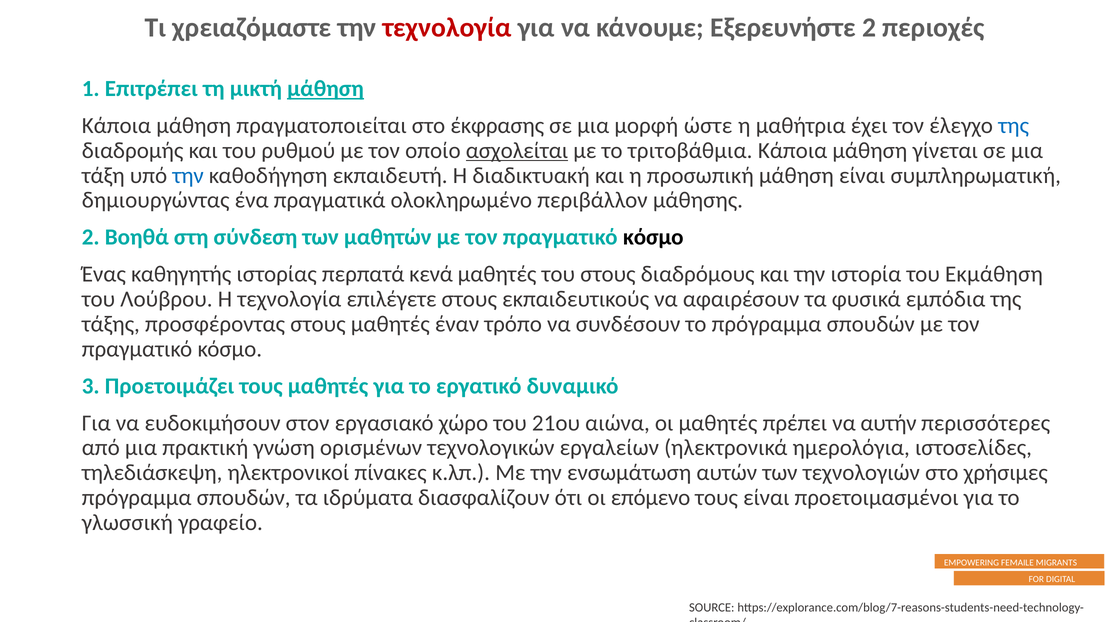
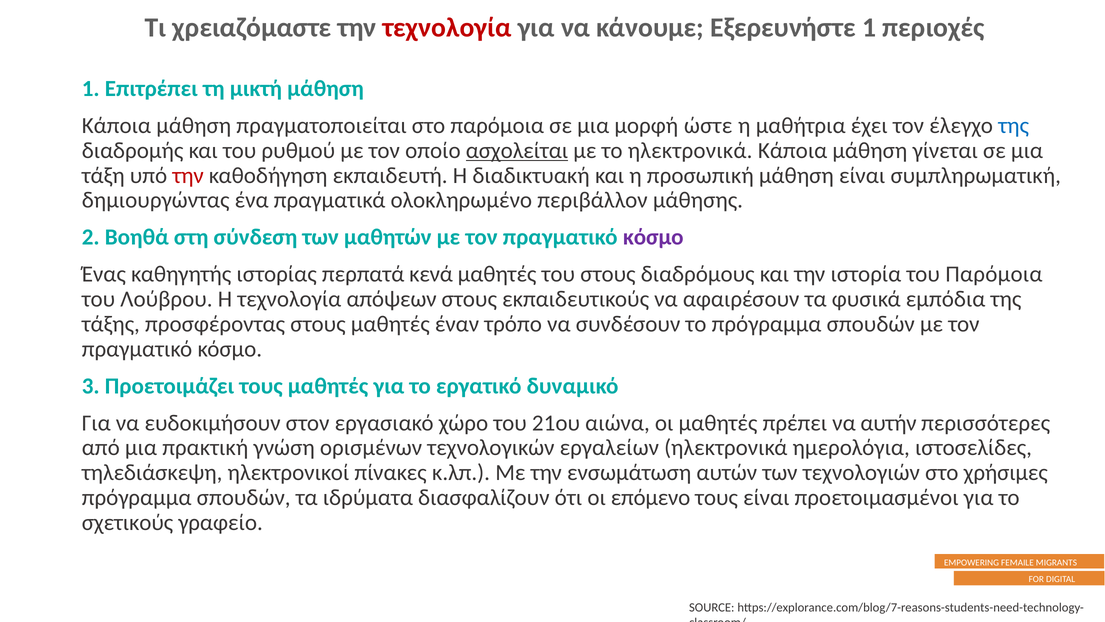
Εξερευνήστε 2: 2 -> 1 (869, 28)
μάθηση underline: present -> none (326, 89)
στο έκφρασης: έκφρασης -> παρόμοια (497, 126)
το τριτοβάθμια: τριτοβάθμια -> ηλεκτρονικά (690, 150)
την colour: blue -> red (188, 175)
κόσμο colour: black -> purple (653, 237)
του Εκμάθηση: Εκμάθηση -> Παρόμοια (994, 274)
επιλέγετε: επιλέγετε -> απόψεων (392, 299)
γλωσσική: γλωσσική -> σχετικούς (128, 522)
